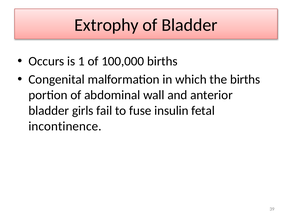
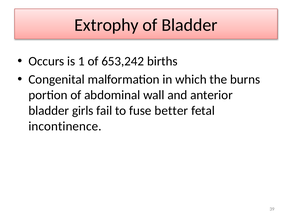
100,000: 100,000 -> 653,242 (123, 61)
the births: births -> burns (245, 79)
insulin: insulin -> better (171, 111)
